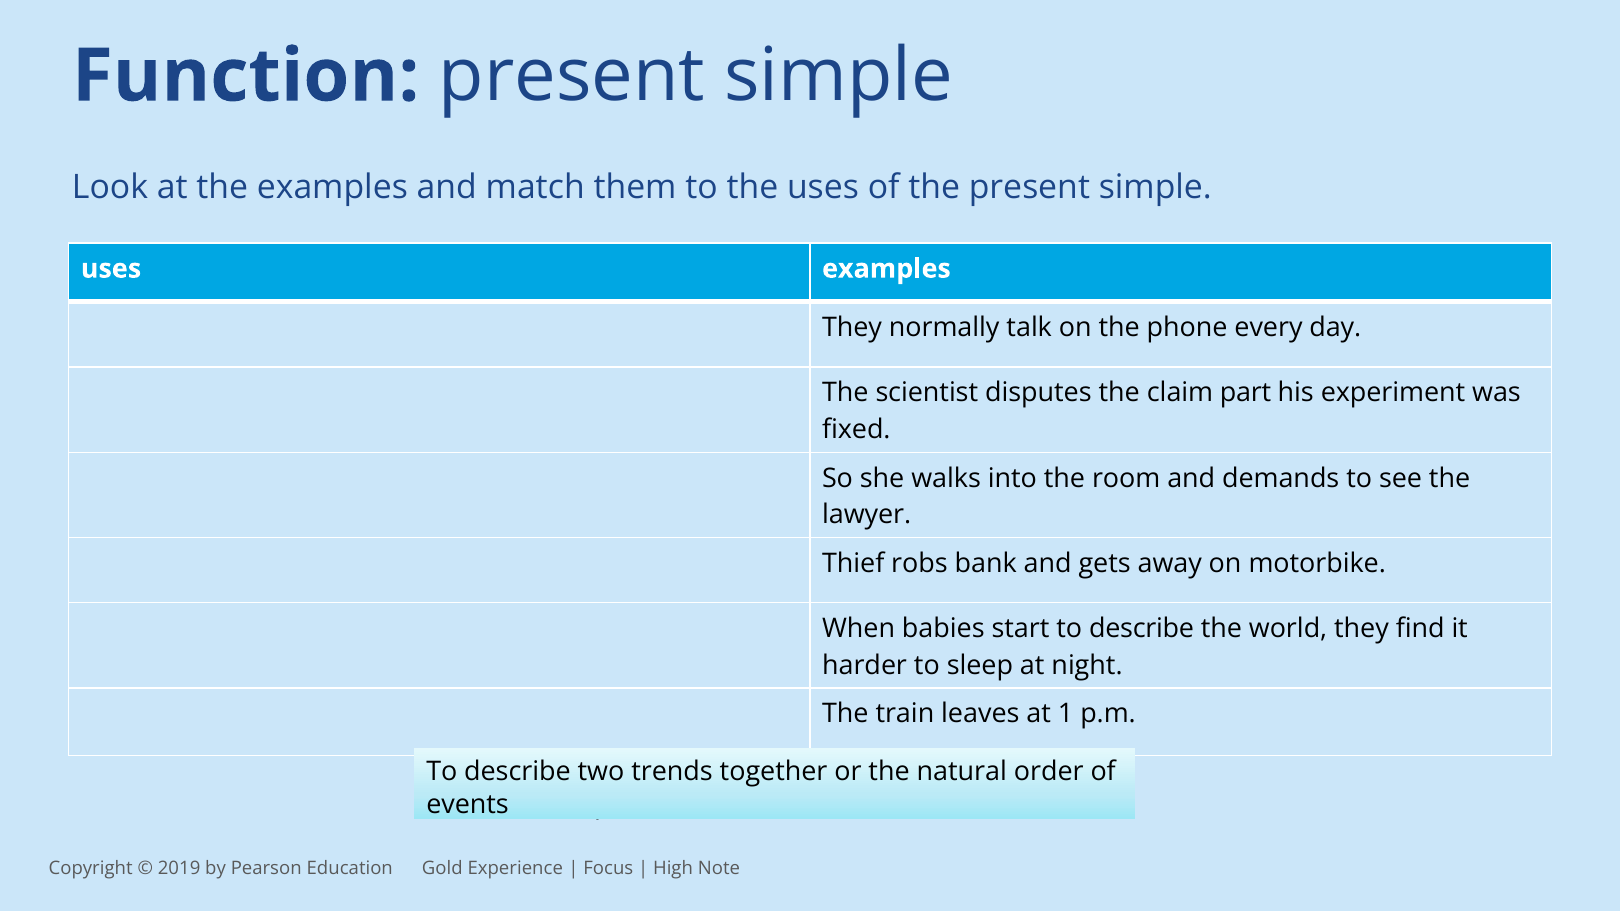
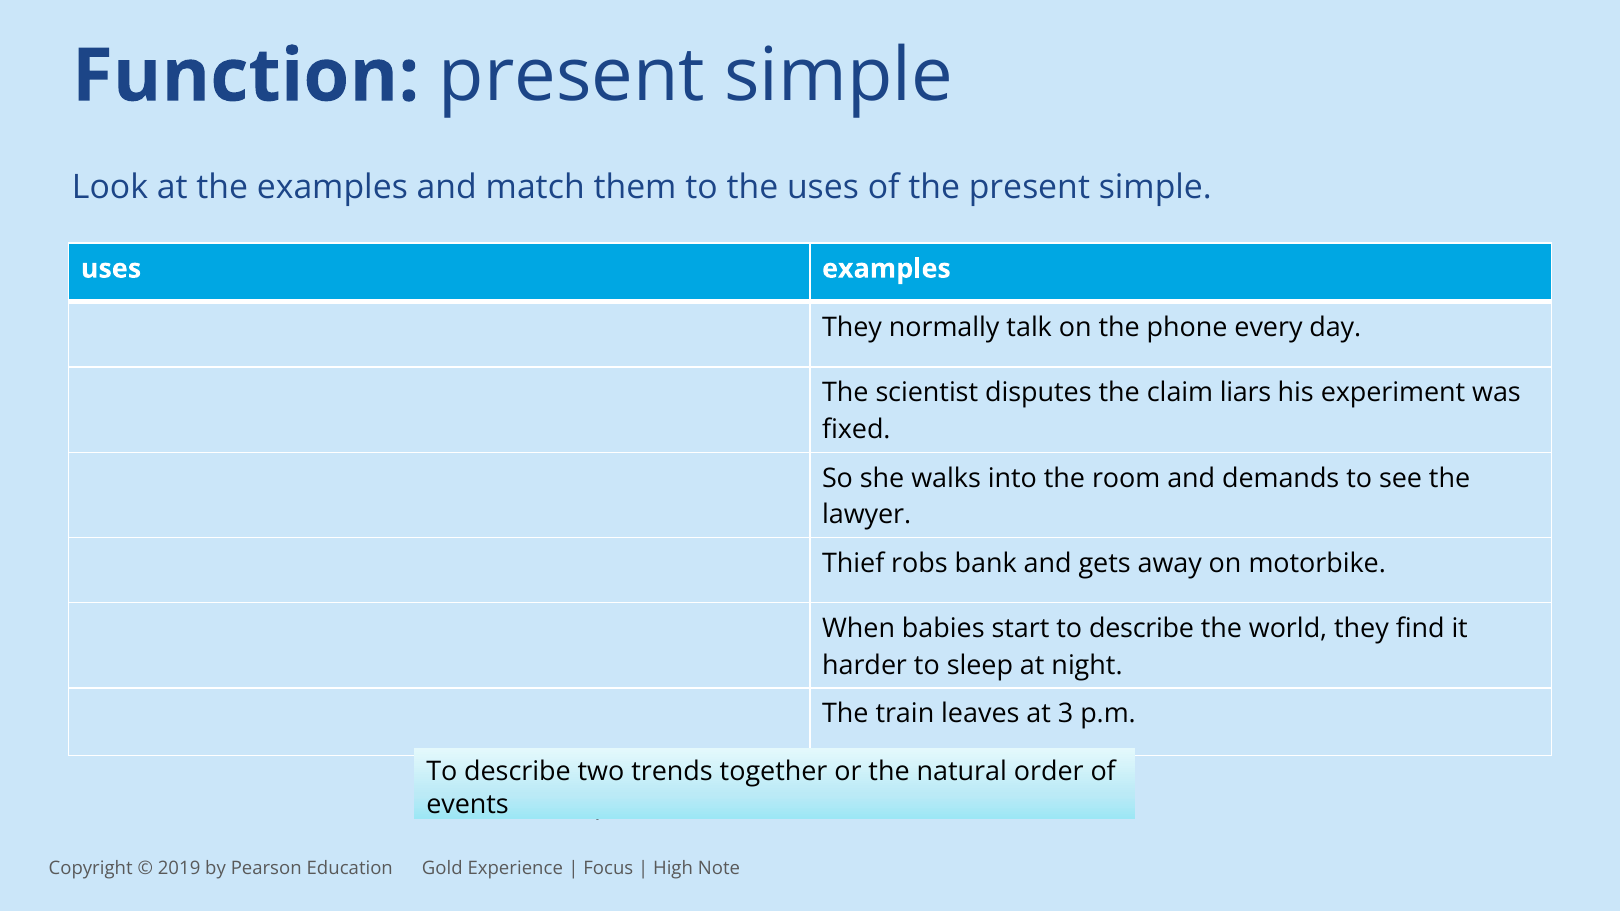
part: part -> liars (1246, 393)
1: 1 -> 3 (1066, 714)
